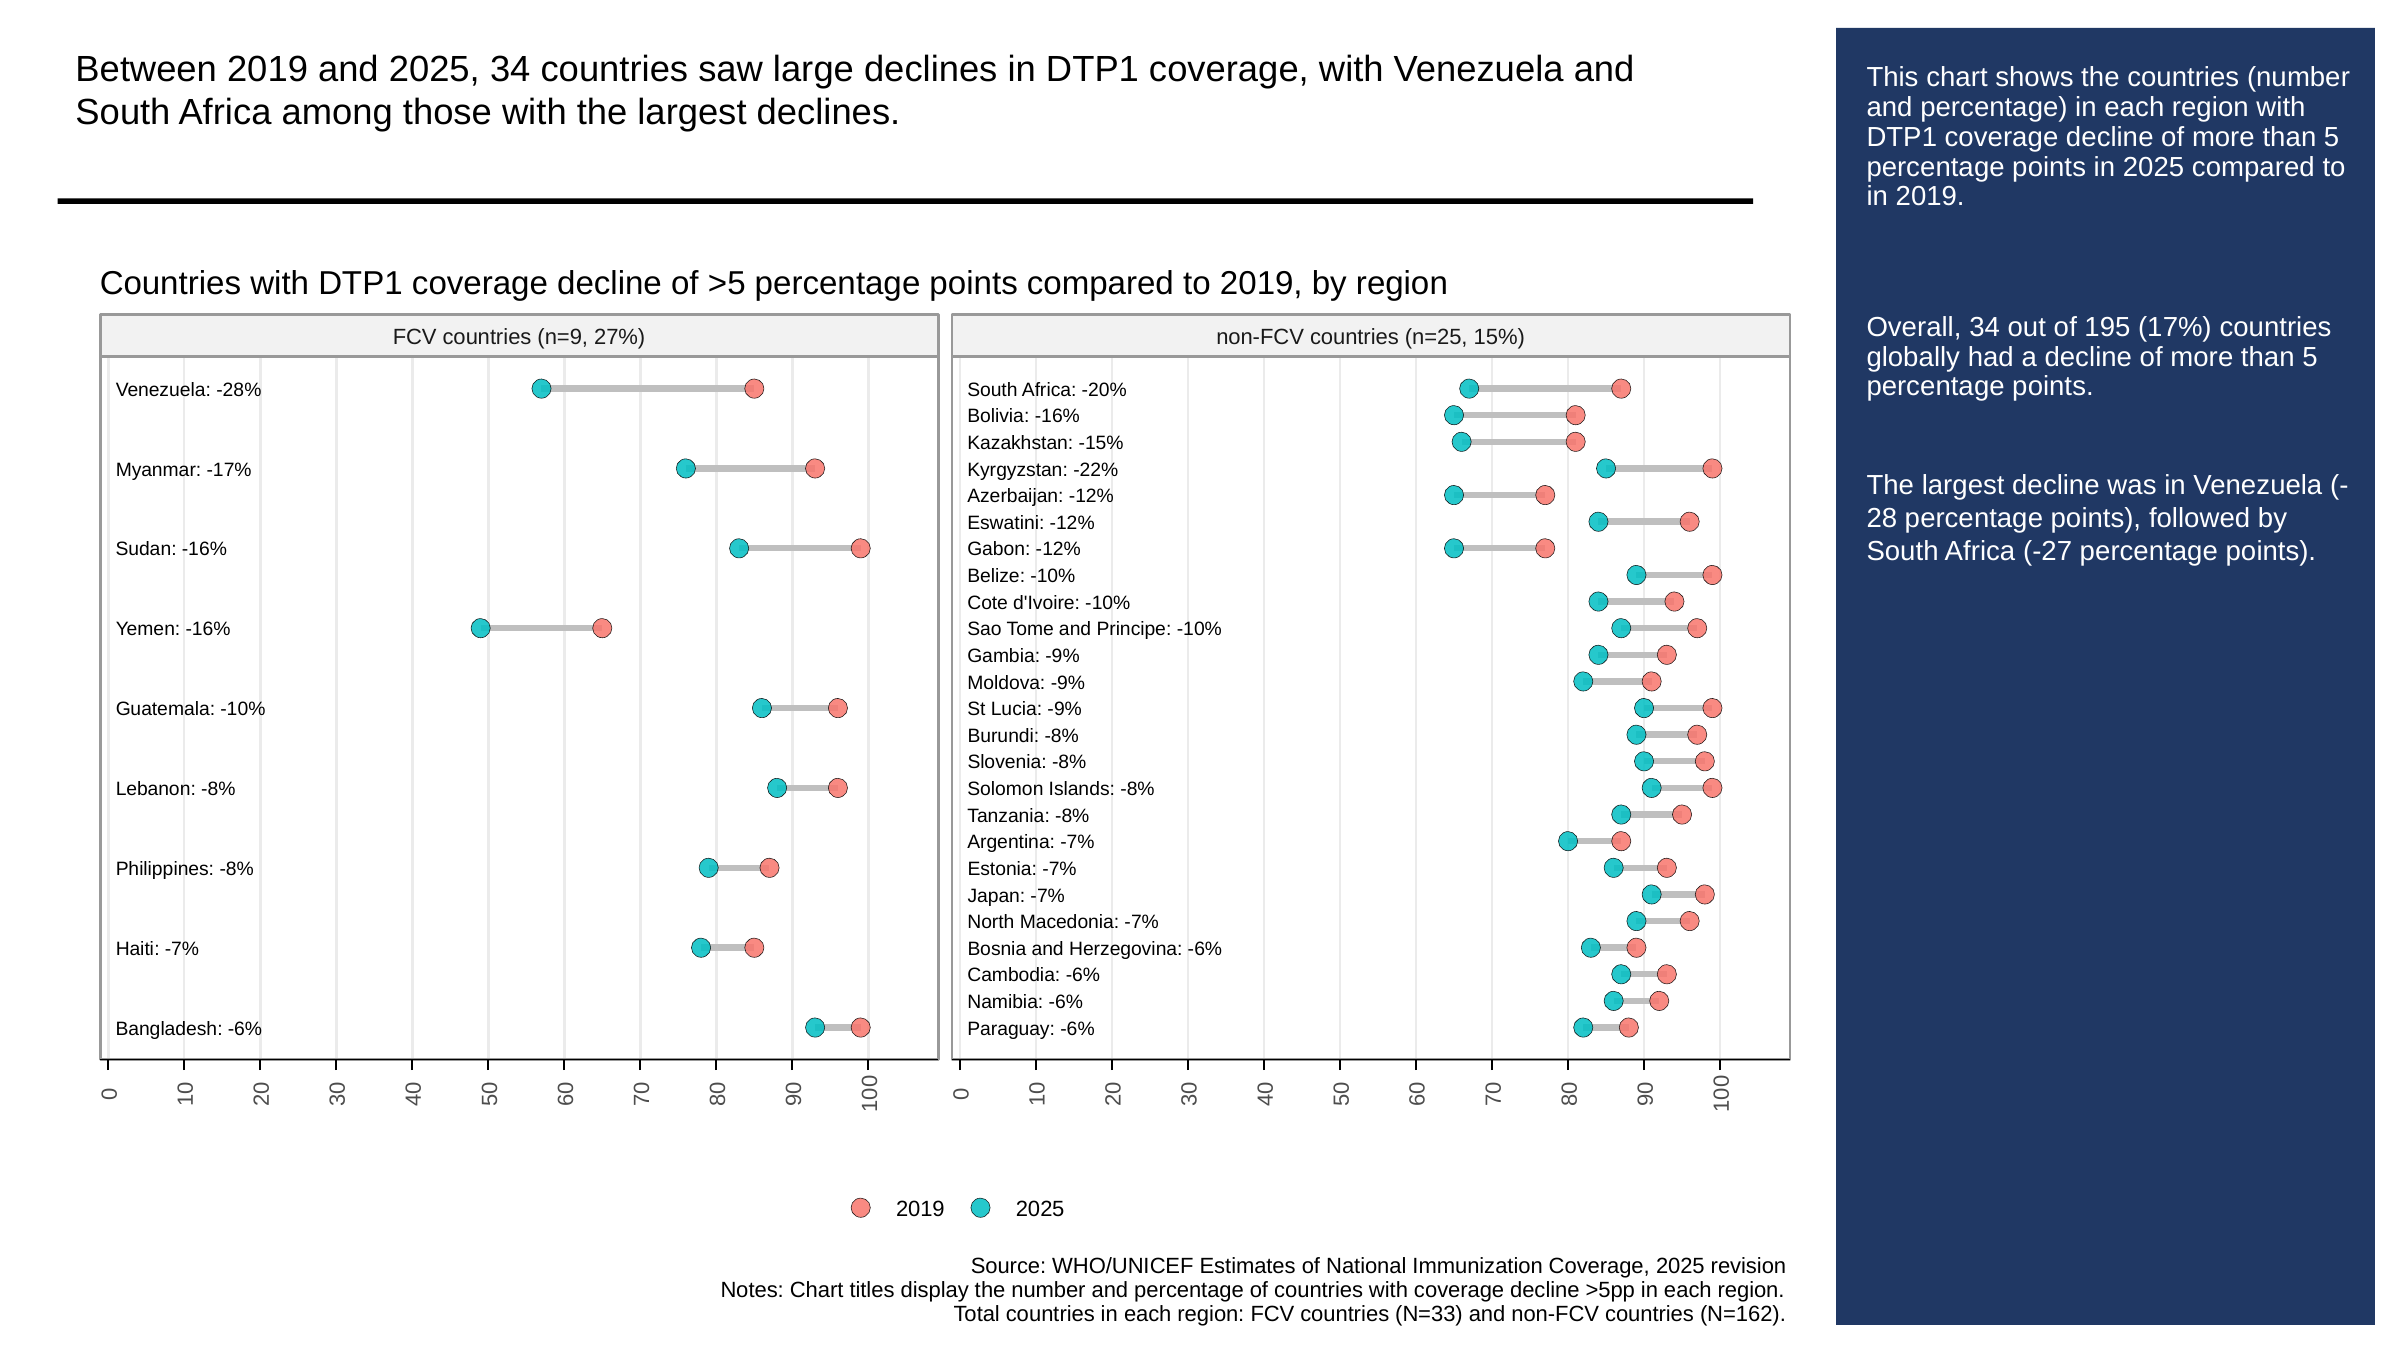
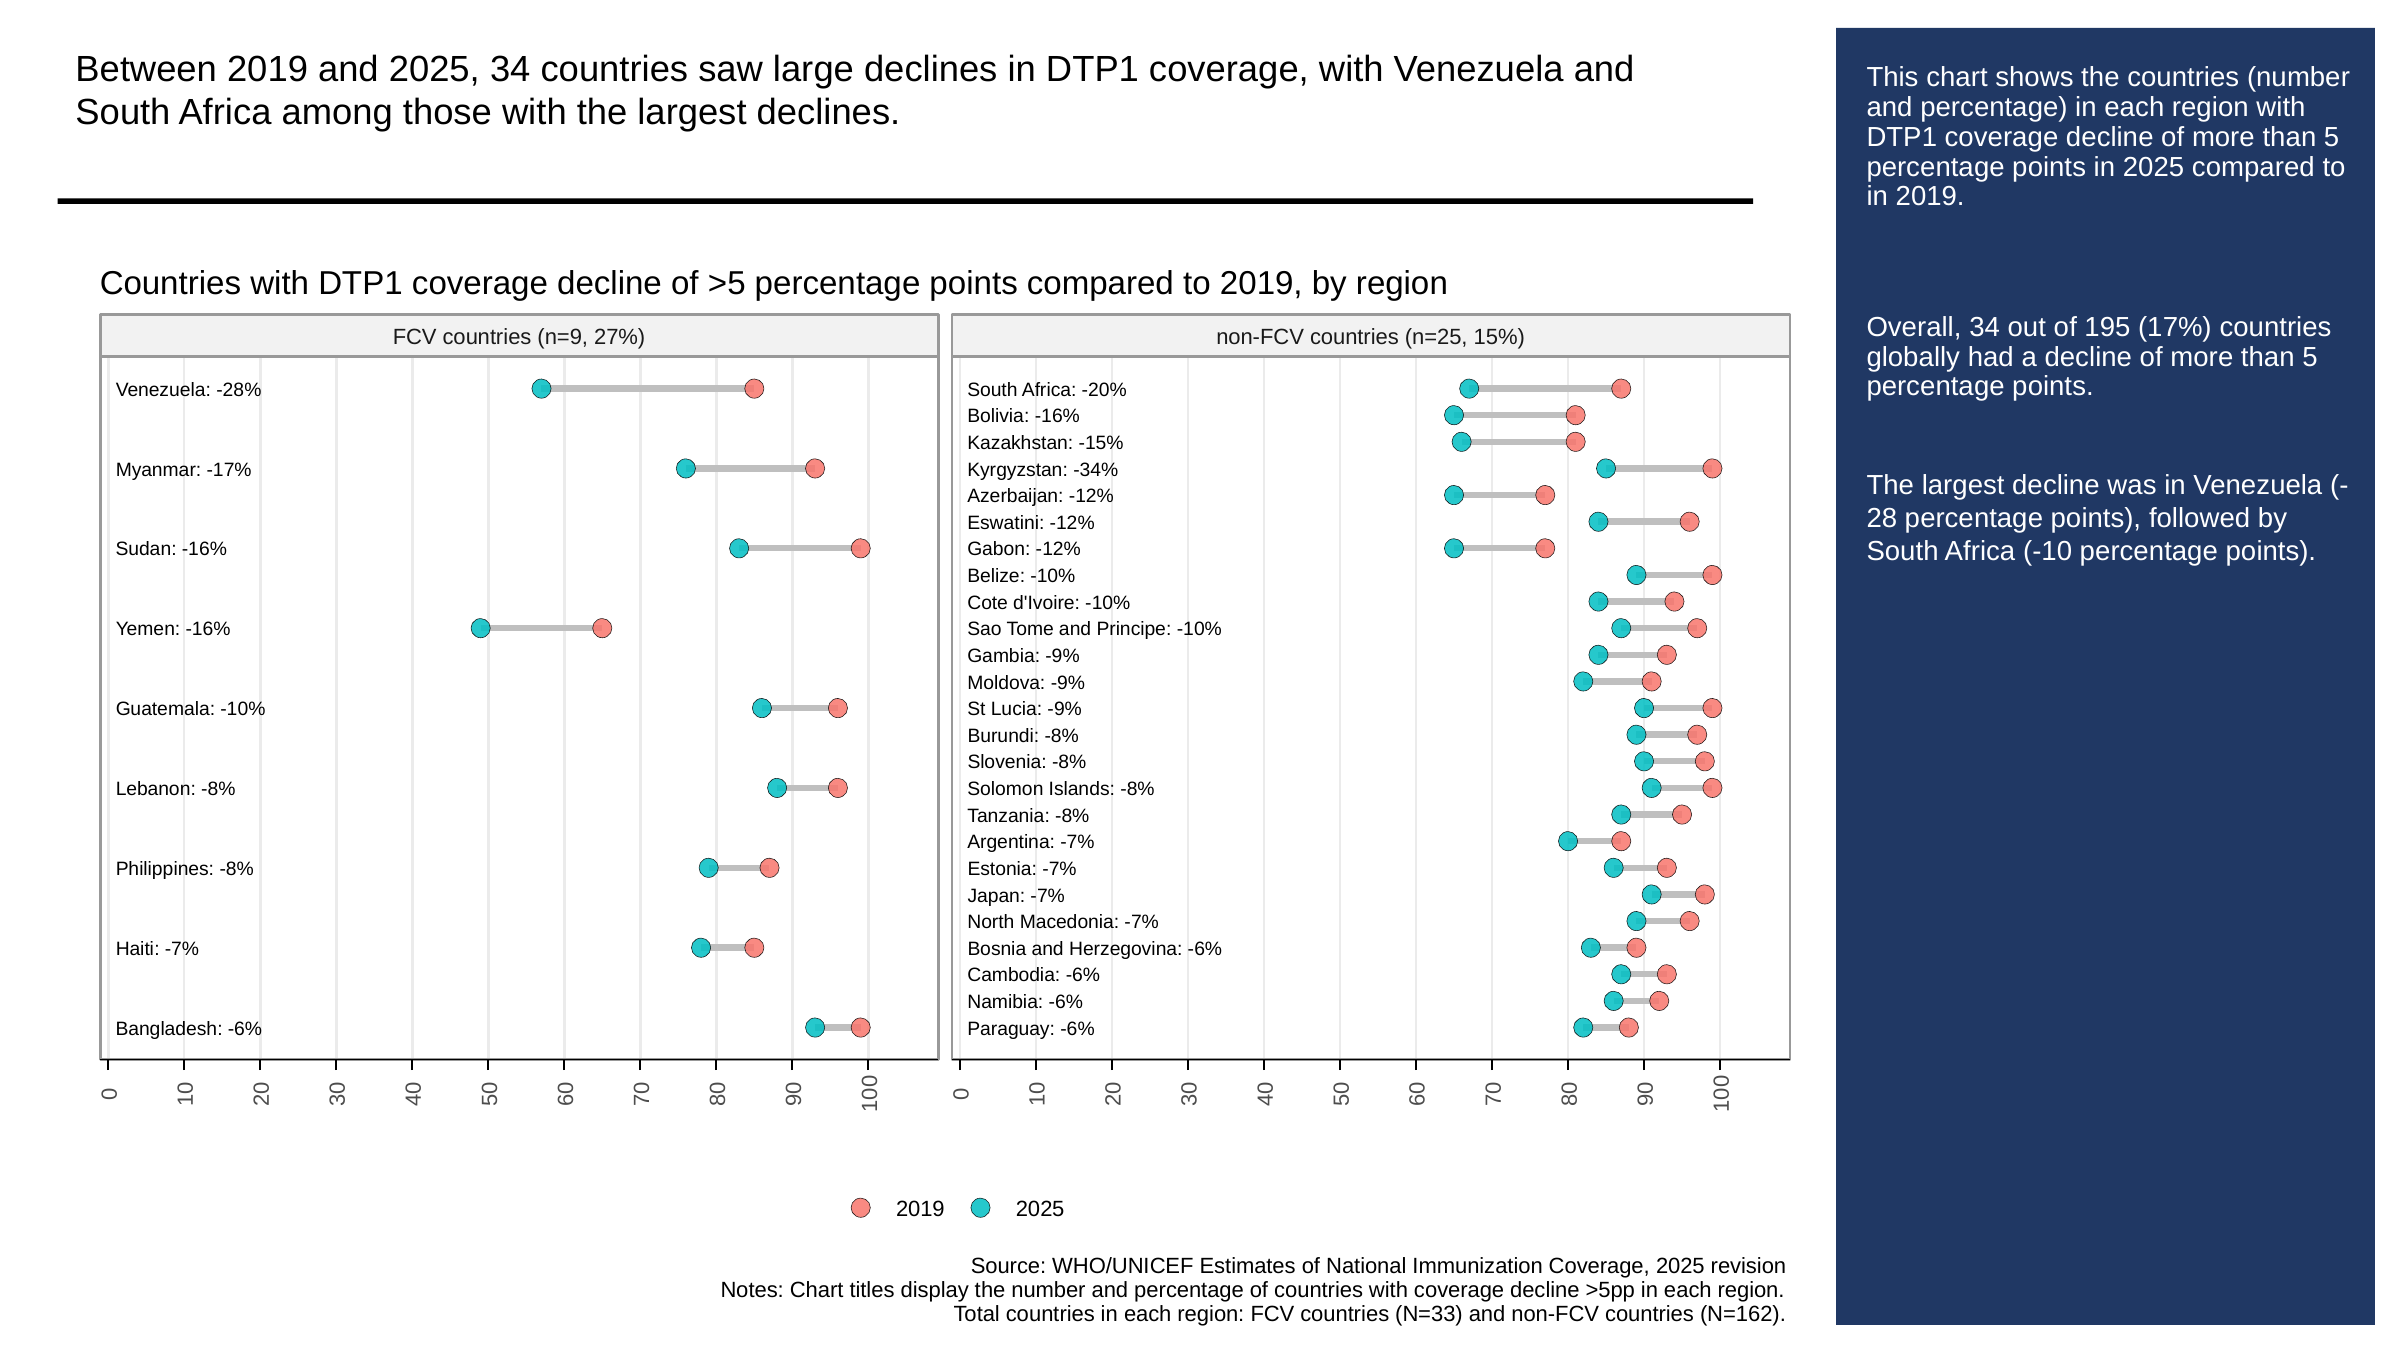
-22%: -22% -> -34% (1096, 470)
-27: -27 -> -10 (2048, 552)
